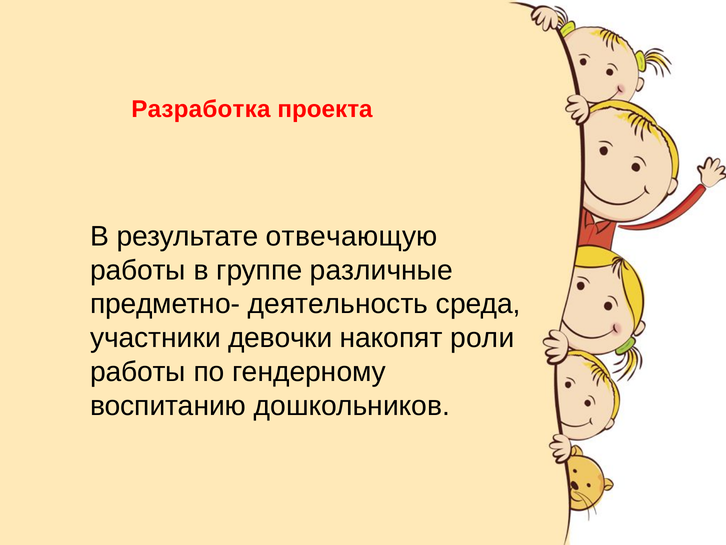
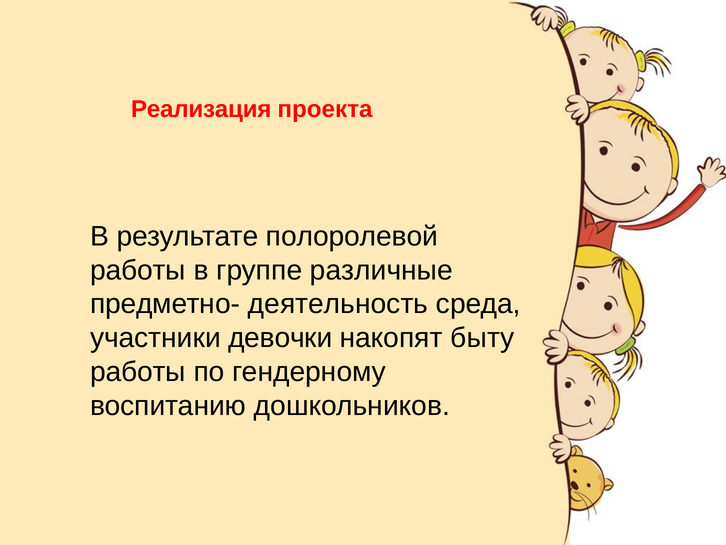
Разработка: Разработка -> Реализация (201, 109)
отвечающую: отвечающую -> полоролевой (352, 236)
роли: роли -> быту (482, 338)
